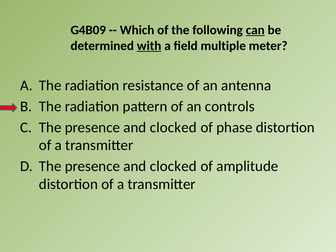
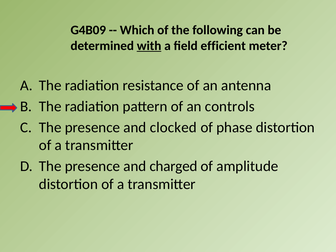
can underline: present -> none (255, 30)
multiple: multiple -> efficient (223, 46)
clocked: clocked -> charged (173, 166)
